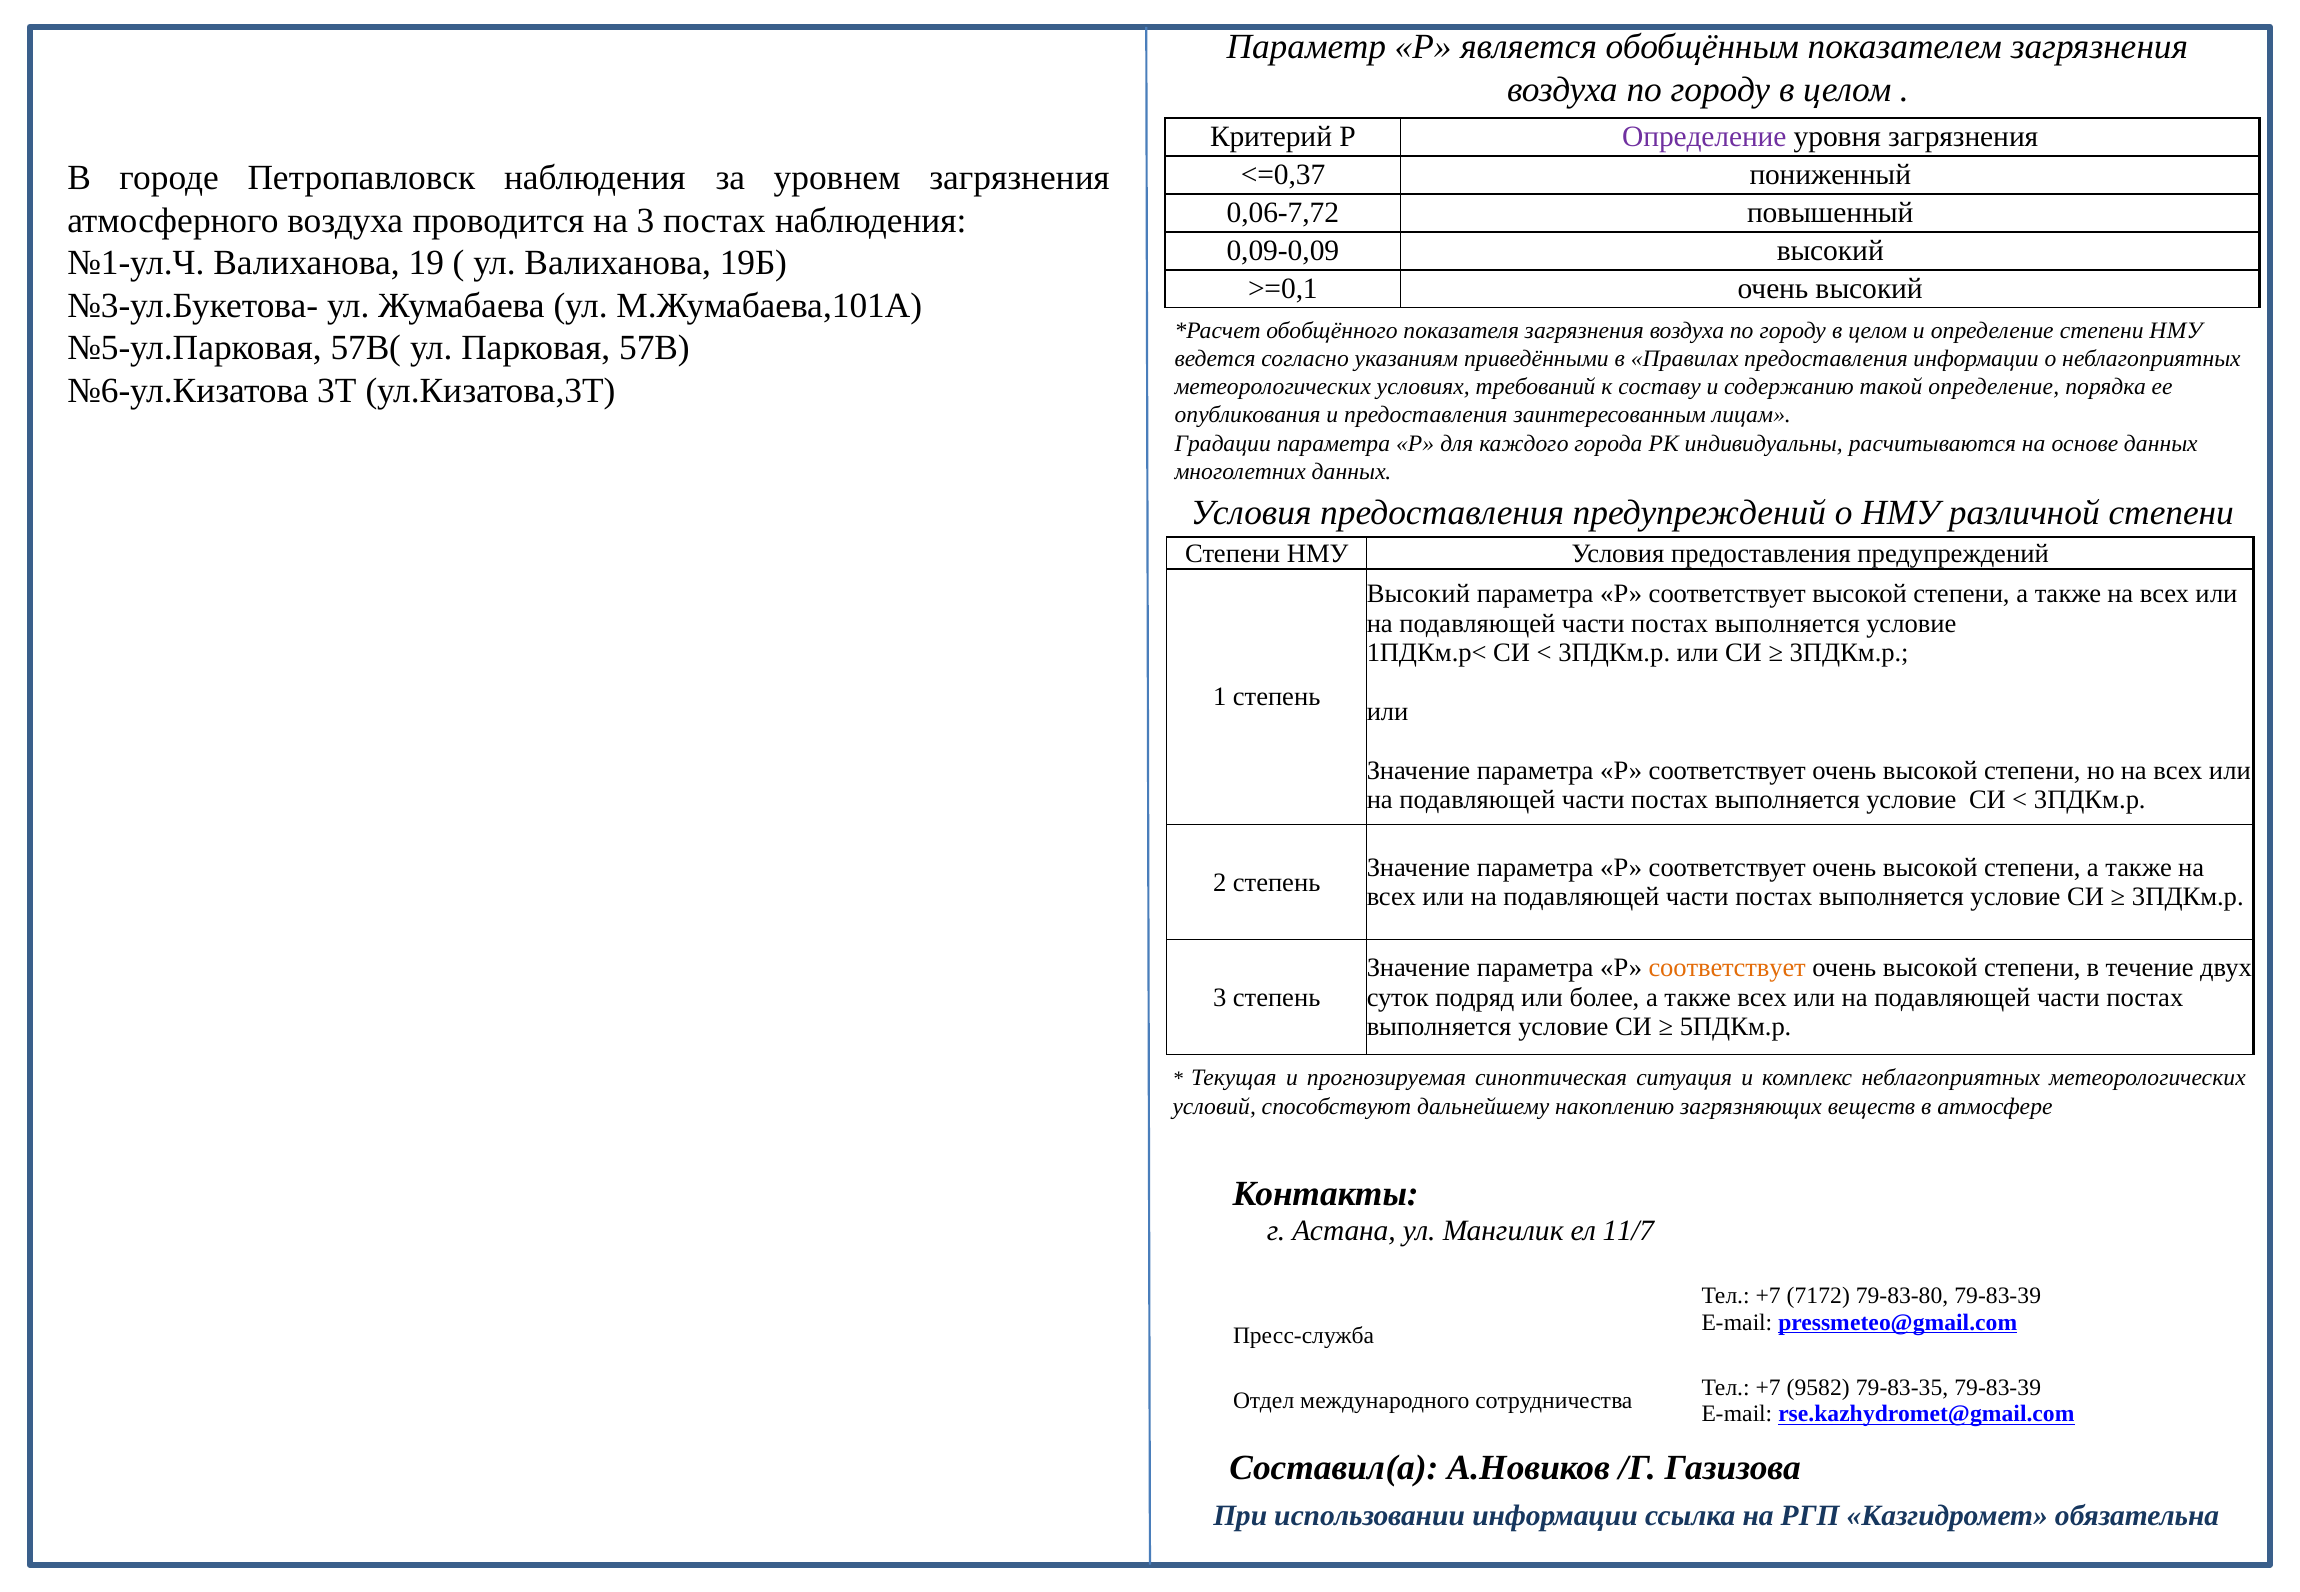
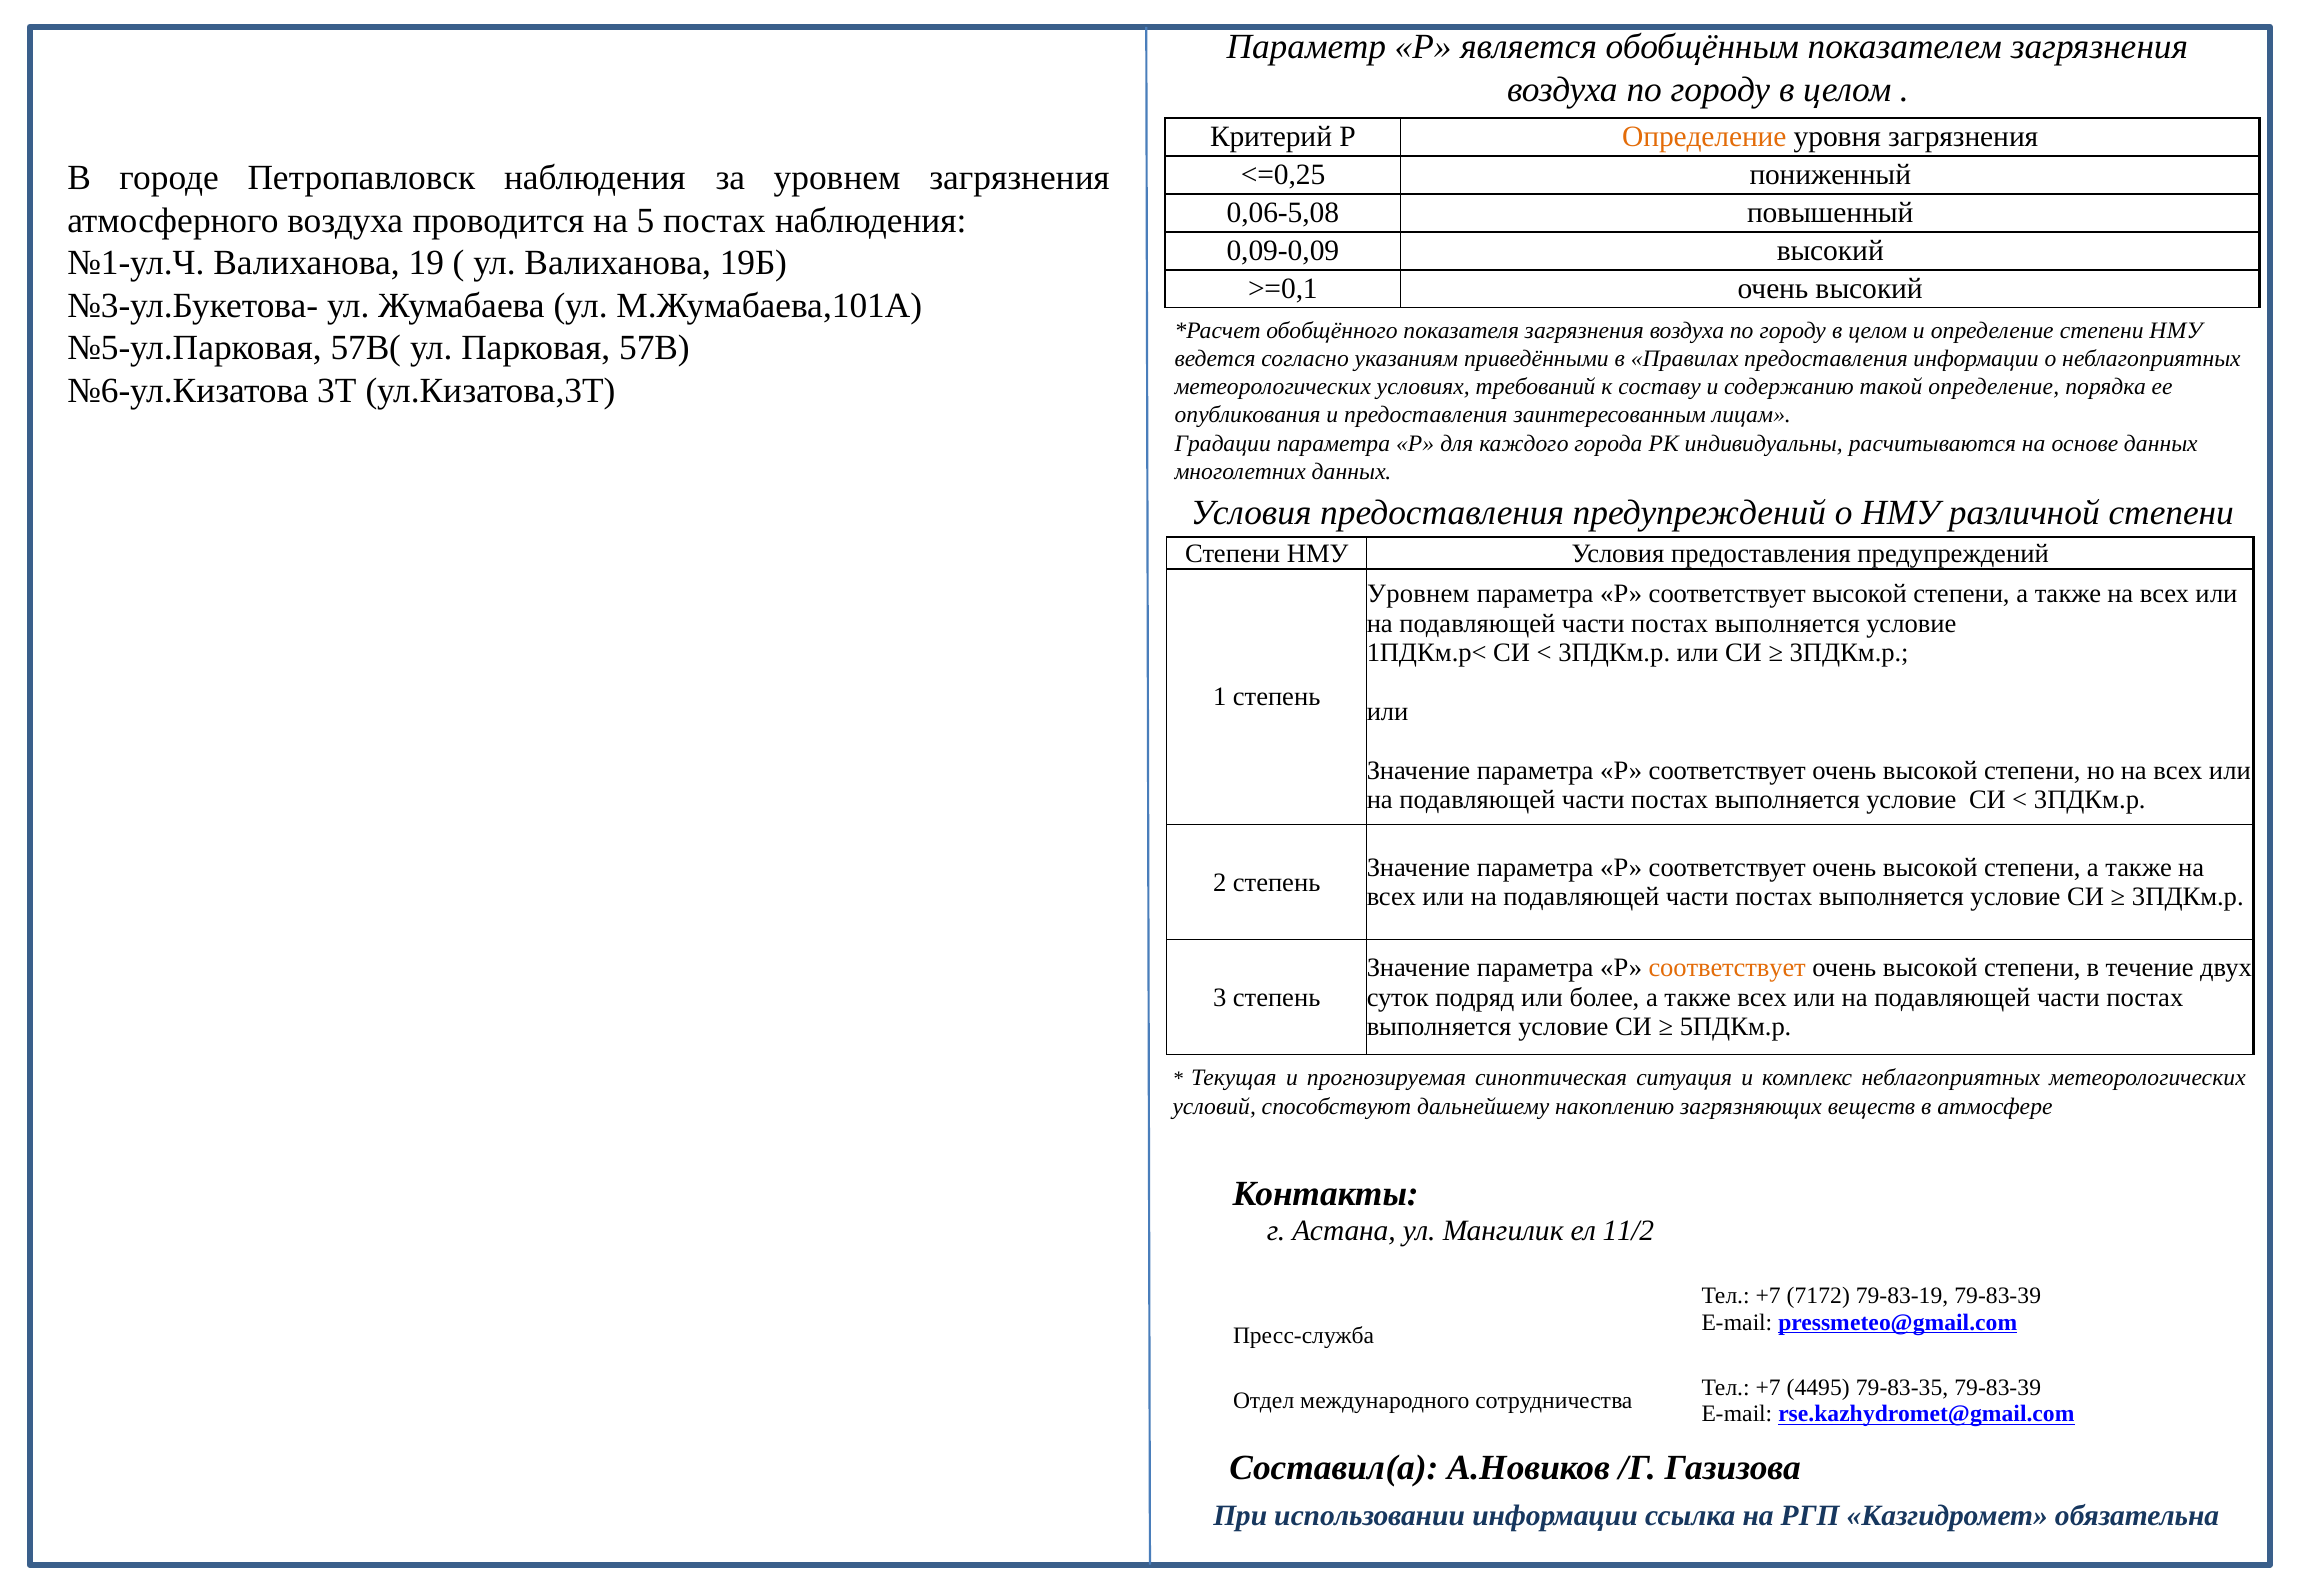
Определение colour: purple -> orange (1704, 137)
<=0,37: <=0,37 -> <=0,25 (1283, 175)
0,06-7,72: 0,06-7,72 -> 0,06-5,08 (1283, 213)
на 3: 3 -> 5 (646, 221)
Высокий: Высокий -> Уровнем (1418, 594)
11/7: 11/7 -> 11/2 (1628, 1231)
79-83-80: 79-83-80 -> 79-83-19 (1902, 1296)
9582: 9582 -> 4495 (1818, 1388)
